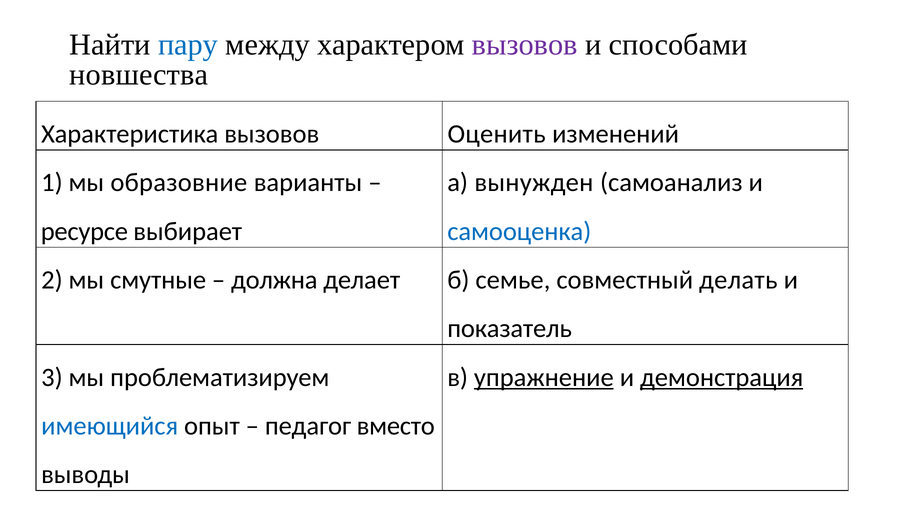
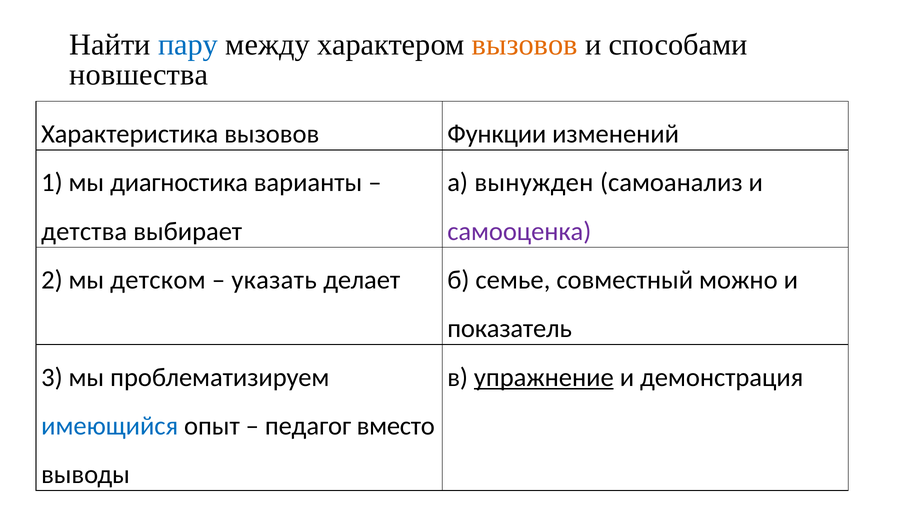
вызовов colour: purple -> orange (525, 45)
Оценить: Оценить -> Функции (497, 134)
образовние: образовние -> диагностика (179, 183)
ресурсе: ресурсе -> детства (84, 231)
самооценка colour: blue -> purple (519, 231)
смутные: смутные -> детском (158, 280)
должна: должна -> указать (274, 280)
делать: делать -> можно (738, 280)
демонстрация underline: present -> none (722, 378)
